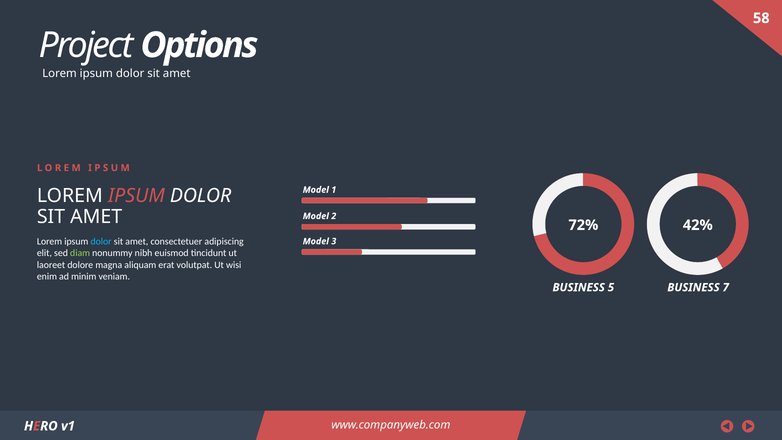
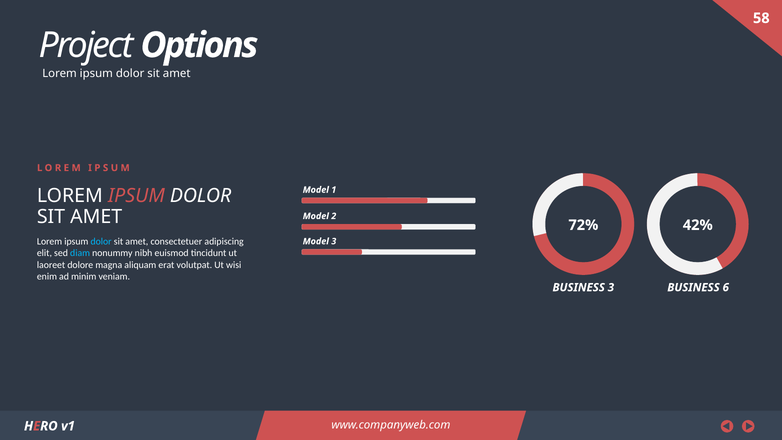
diam colour: light green -> light blue (80, 253)
BUSINESS 5: 5 -> 3 (611, 287)
7: 7 -> 6 (726, 287)
